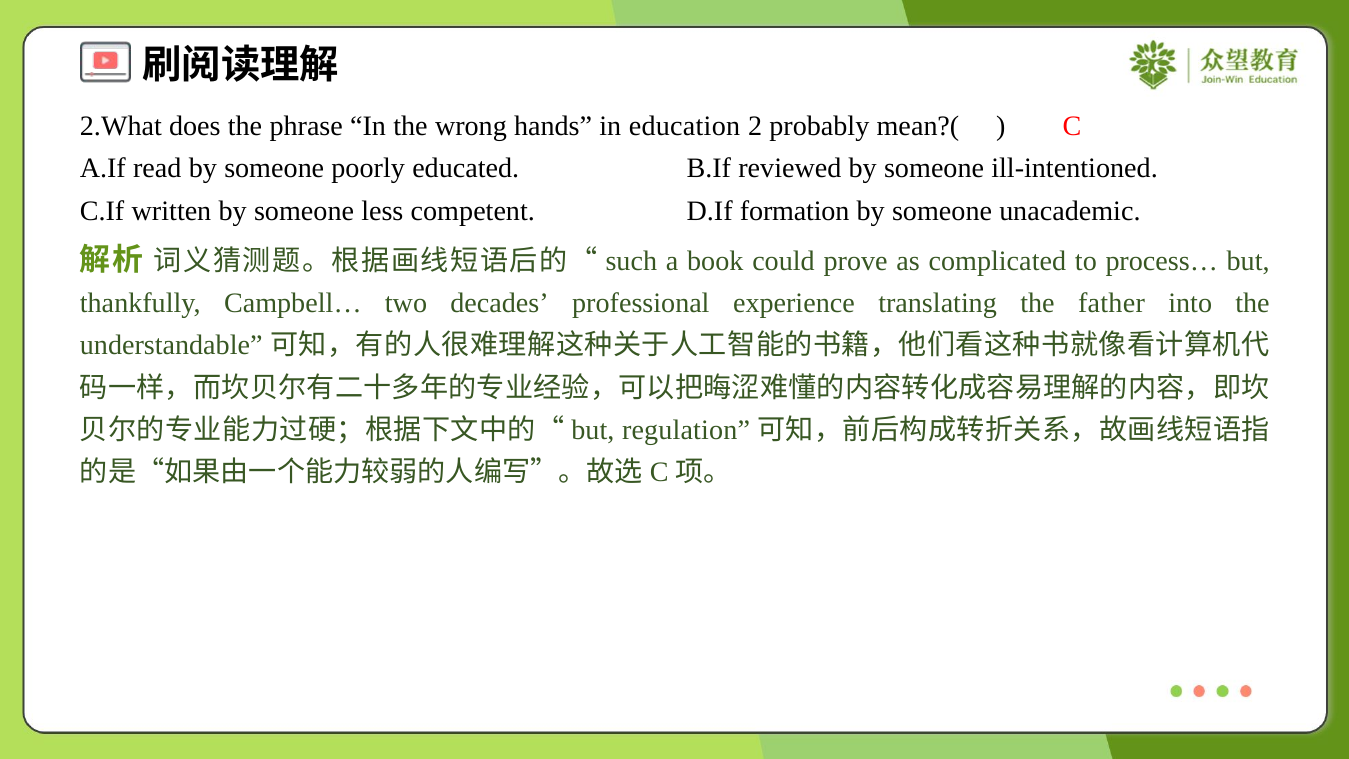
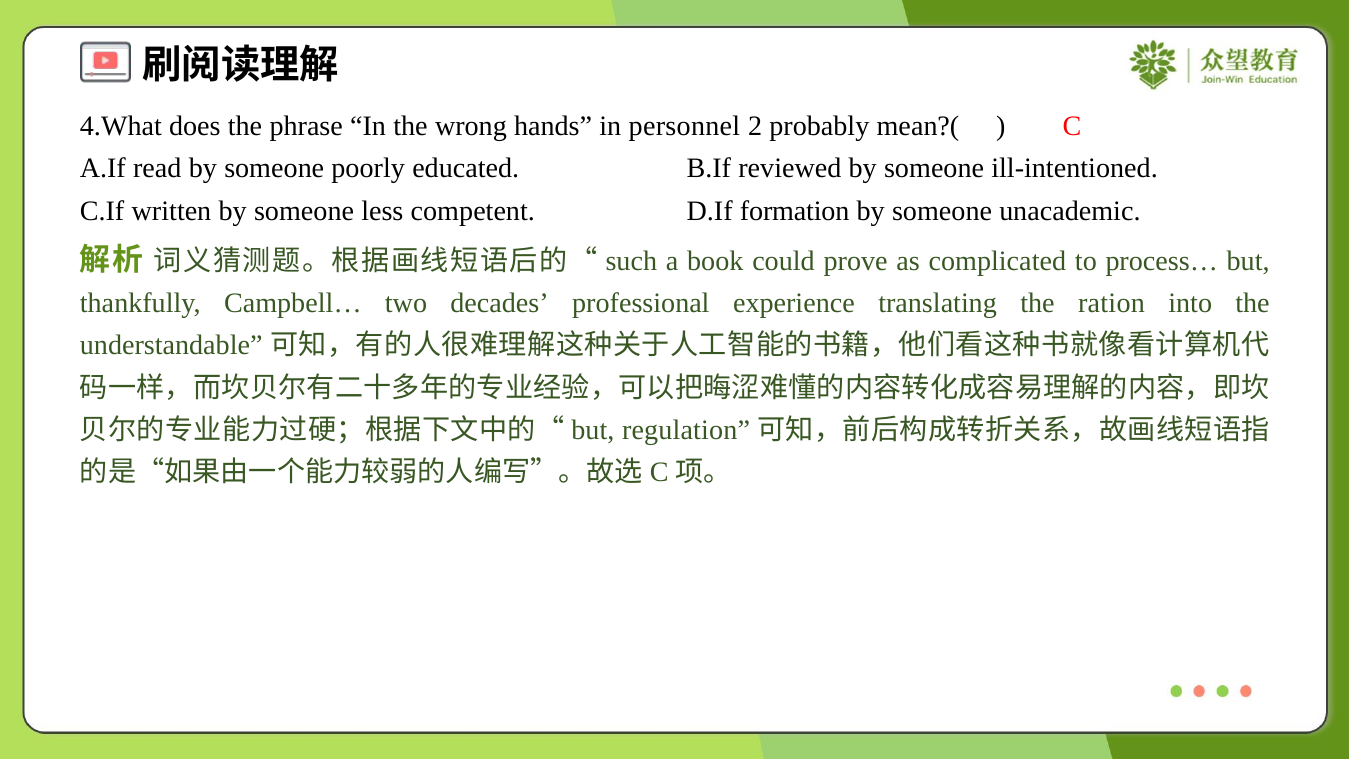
2.What: 2.What -> 4.What (121, 126)
education: education -> personnel (684, 126)
father: father -> ration (1111, 303)
